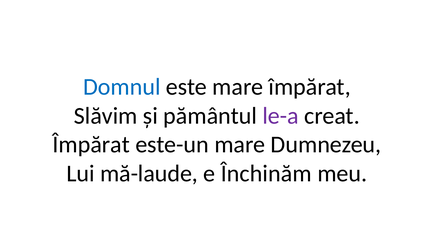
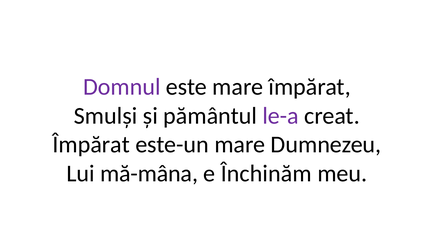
Domnul colour: blue -> purple (122, 87)
Slăvim: Slăvim -> Smulși (106, 116)
mă-laude: mă-laude -> mă-mâna (149, 174)
